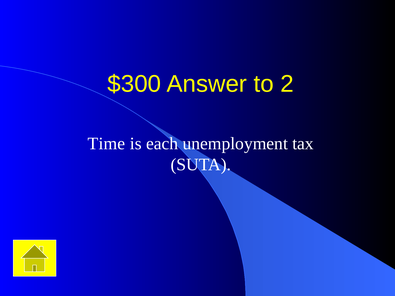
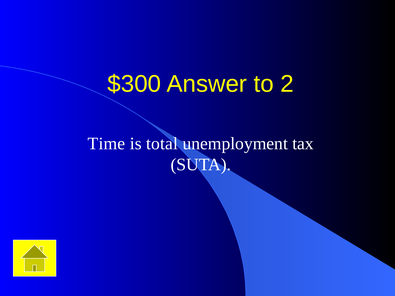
each: each -> total (162, 144)
